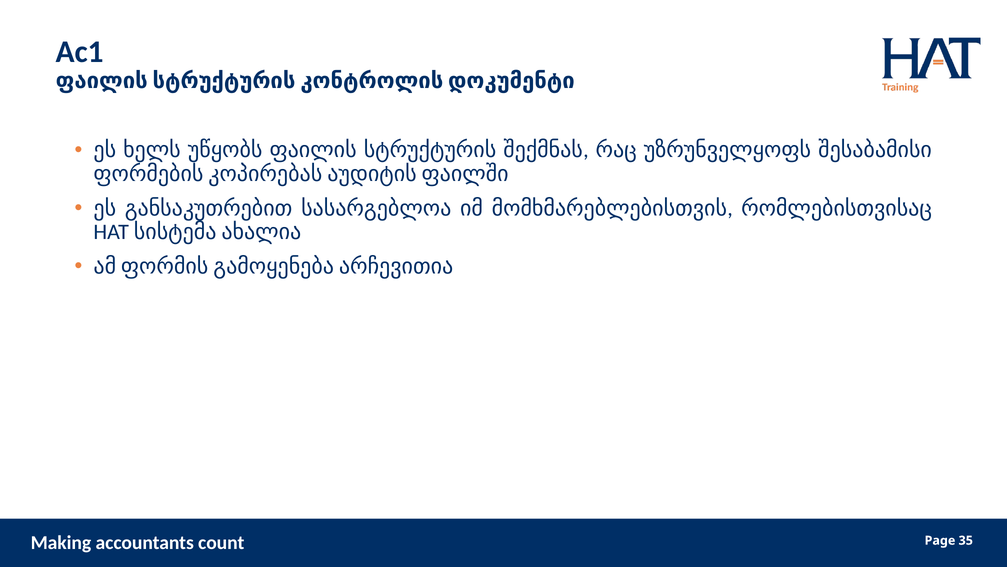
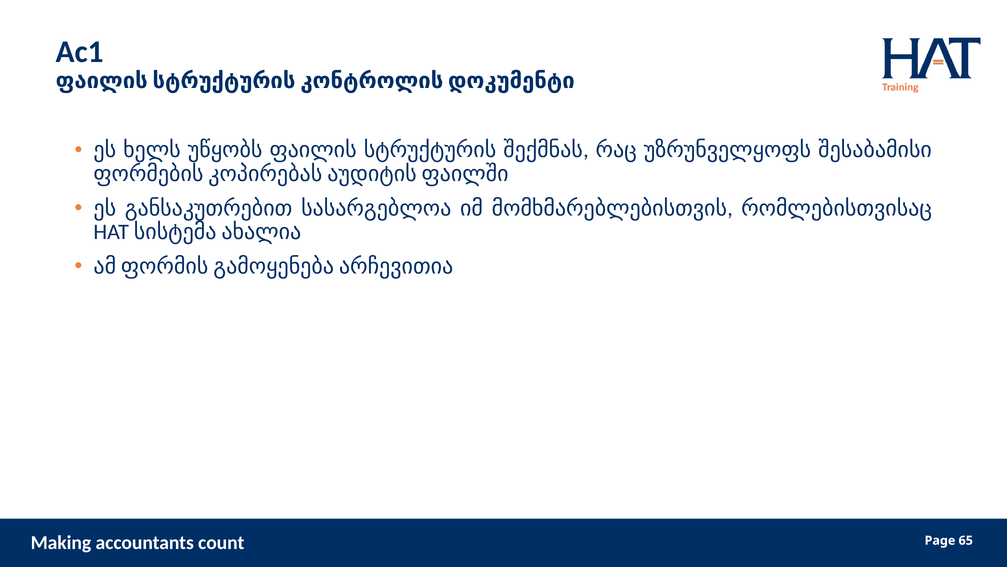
35: 35 -> 65 (966, 540)
